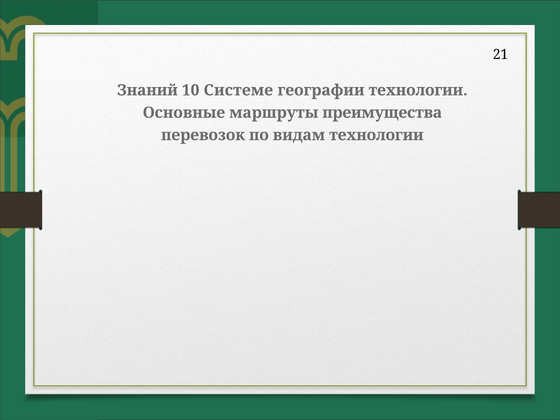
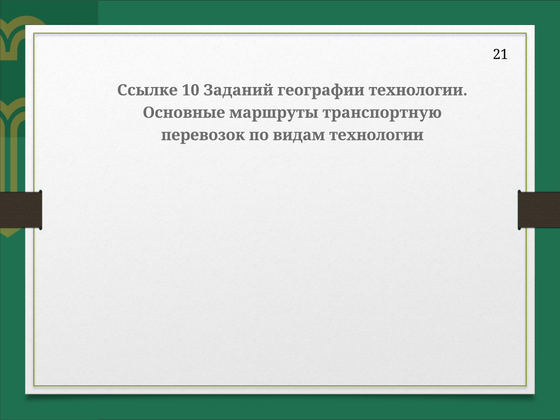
Знаний: Знаний -> Ссылке (147, 90)
Системе: Системе -> Заданий (238, 90)
преимущества: преимущества -> транспортную (382, 113)
